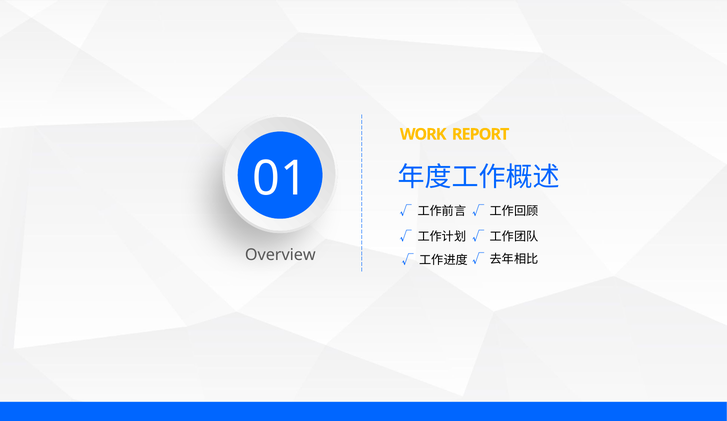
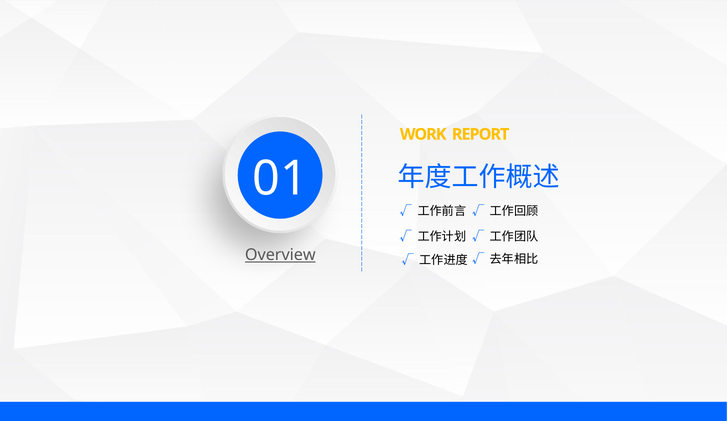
Overview underline: none -> present (280, 255)
